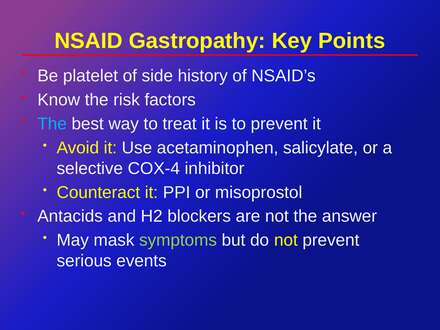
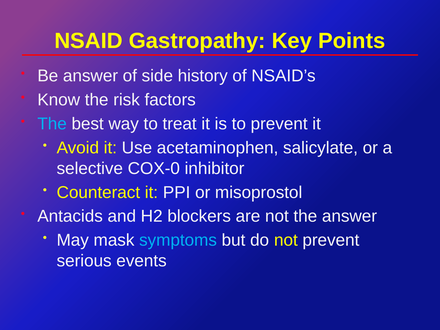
Be platelet: platelet -> answer (90, 76)
COX-4: COX-4 -> COX-0 (154, 168)
symptoms colour: light green -> light blue (178, 240)
